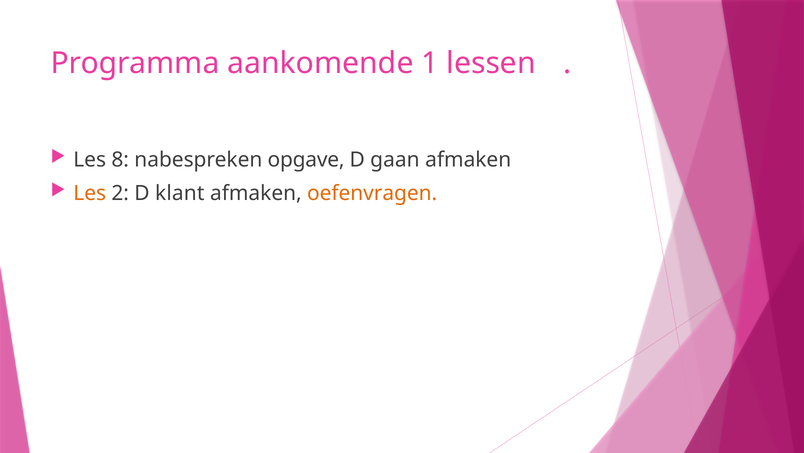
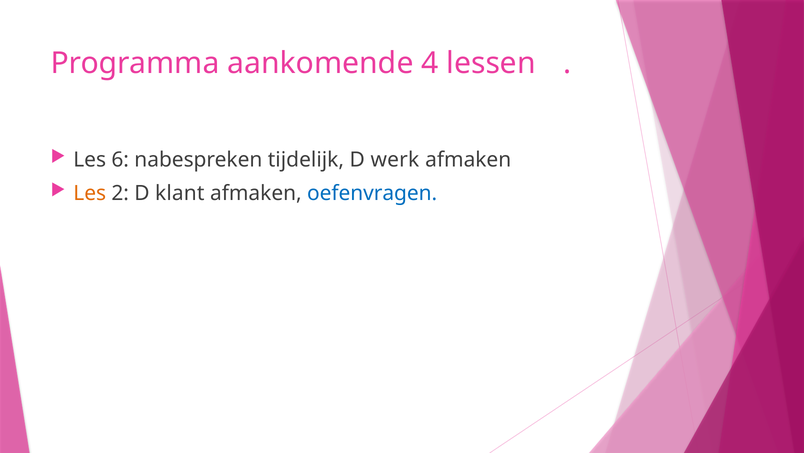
1: 1 -> 4 (430, 63)
8: 8 -> 6 (120, 160)
opgave: opgave -> tijdelijk (306, 160)
gaan: gaan -> werk (395, 160)
oefenvragen colour: orange -> blue (372, 193)
